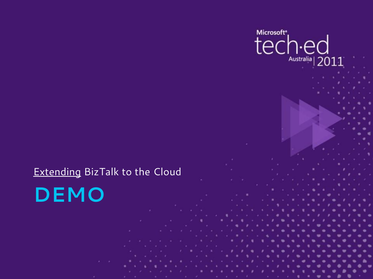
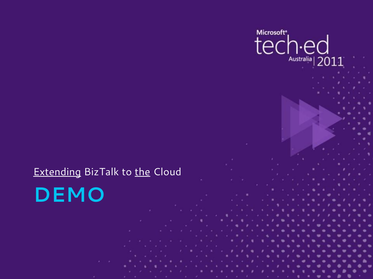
the underline: none -> present (143, 172)
